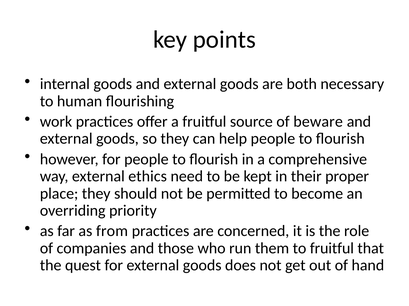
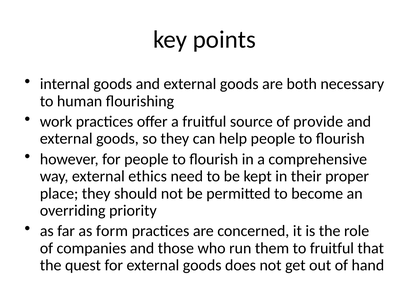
beware: beware -> provide (318, 122)
from: from -> form (112, 232)
